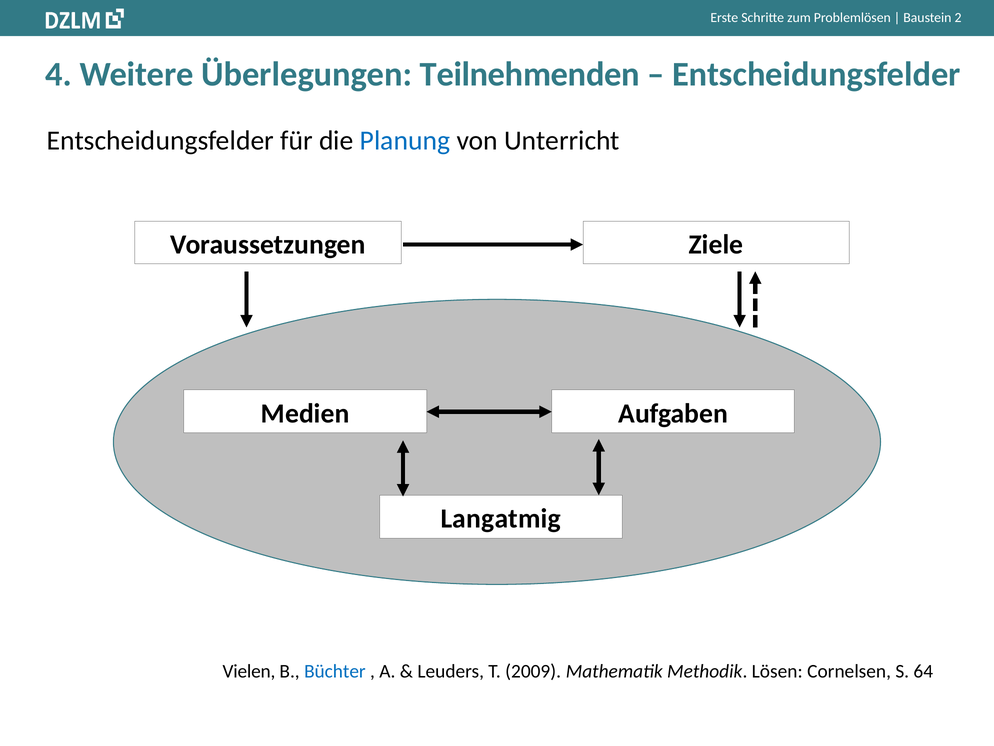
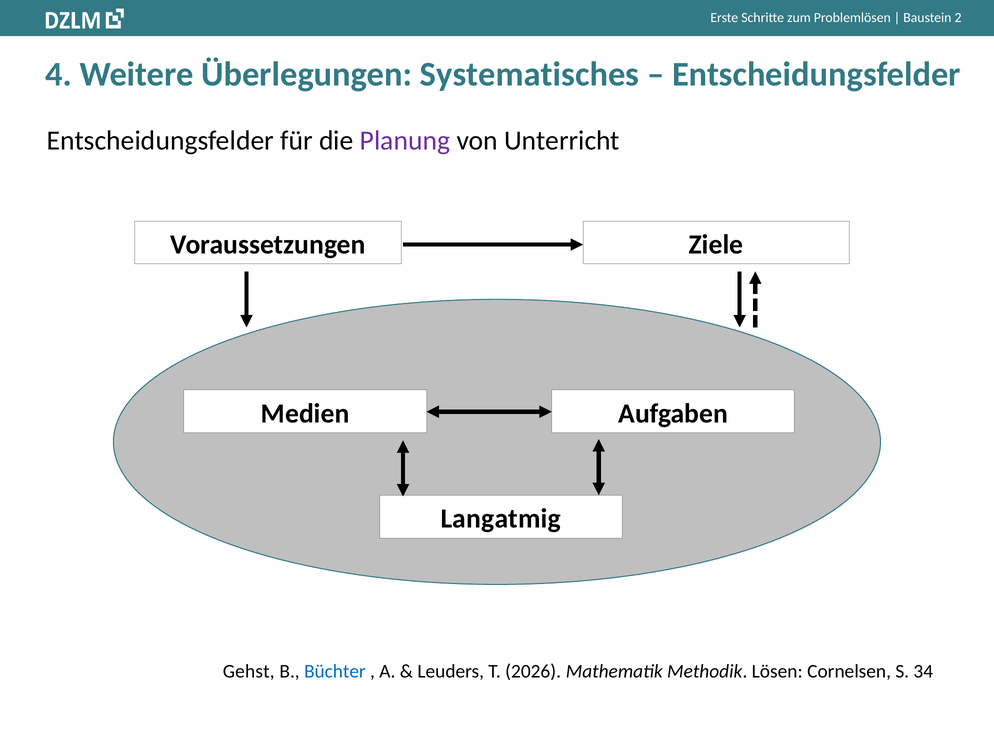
Teilnehmenden: Teilnehmenden -> Systematisches (530, 74)
Planung colour: blue -> purple (405, 141)
Vielen: Vielen -> Gehst (249, 671)
2009: 2009 -> 2026 (533, 671)
64: 64 -> 34 (923, 671)
